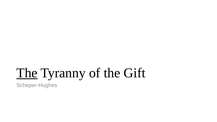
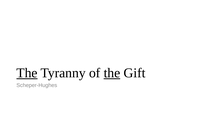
the underline: none -> present (112, 73)
